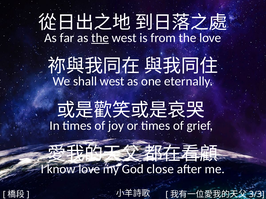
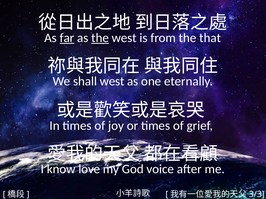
far underline: none -> present (67, 38)
the love: love -> that (210, 38)
close: close -> voice (160, 169)
